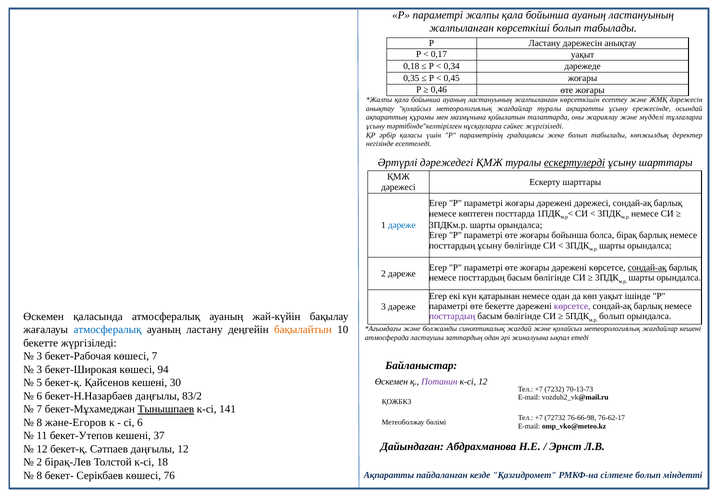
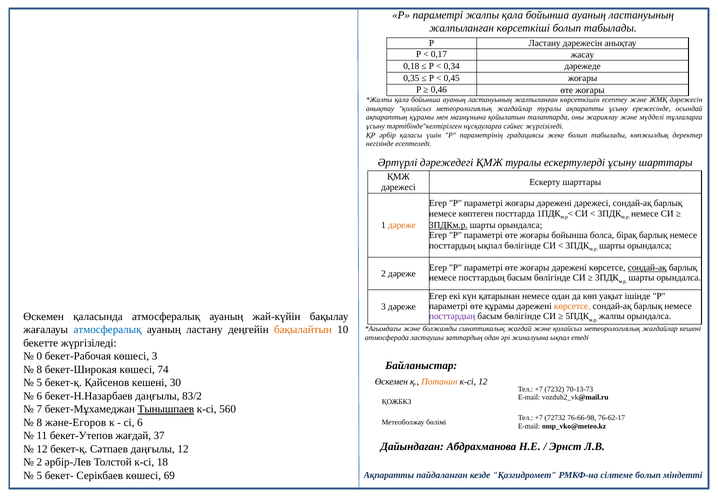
0,17 уақыт: уақыт -> жасау (583, 55)
ескертулерді underline: present -> none (574, 162)
дәреже colour: blue -> orange (402, 225)
3ПДКм.р underline: none -> present (448, 225)
посттардың ұсыну: ұсыну -> ықпал (490, 246)
өте бекетте: бекетте -> құрамы (500, 306)
көрсетсе colour: purple -> orange (572, 306)
болып: болып -> жалпы (612, 316)
3: 3 -> 0 (39, 356)
көшесі 7: 7 -> 3 (155, 356)
3: 3 -> 8 (39, 370)
94: 94 -> 74 (163, 370)
Потанин colour: purple -> orange (439, 382)
141: 141 -> 560 (228, 409)
бекет-Утепов кешені: кешені -> жағдай (133, 436)
бірақ-Лев: бірақ-Лев -> әрбір-Лев (68, 462)
8: 8 -> 5 (39, 476)
76: 76 -> 69 (169, 476)
